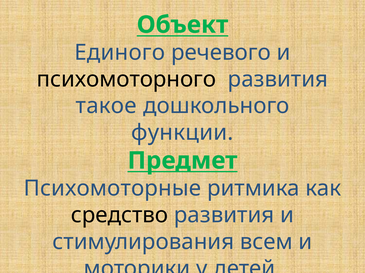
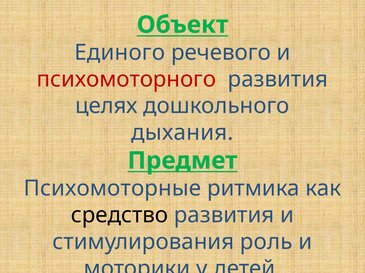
психомоторного colour: black -> red (126, 79)
такое: такое -> целях (106, 106)
функции: функции -> дыхания (182, 133)
всем: всем -> роль (266, 242)
